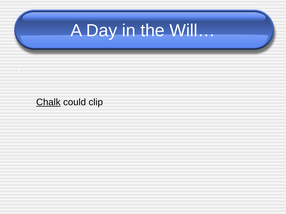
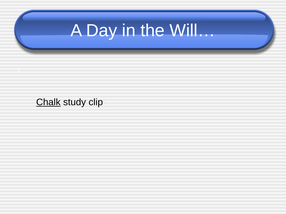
could: could -> study (75, 102)
